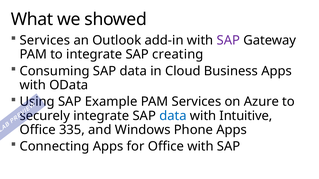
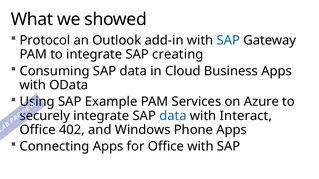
Services: Services -> Protocol (45, 40)
SAP colour: purple -> blue (228, 40)
Intuitive: Intuitive -> Interact (246, 116)
335: 335 -> 402 (72, 130)
